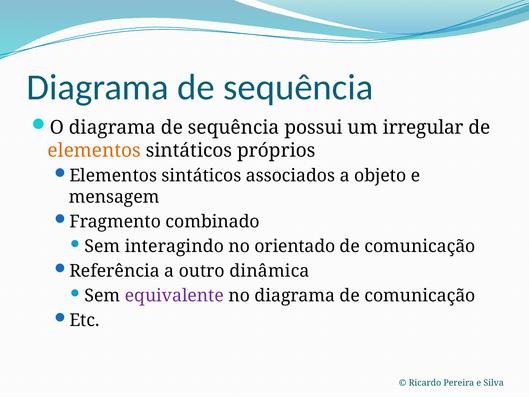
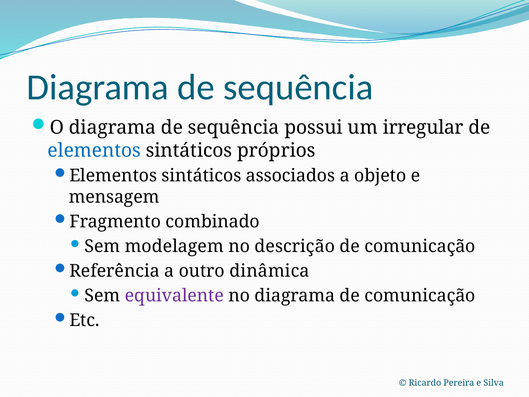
elementos colour: orange -> blue (94, 150)
interagindo: interagindo -> modelagem (174, 246)
orientado: orientado -> descrição (295, 246)
